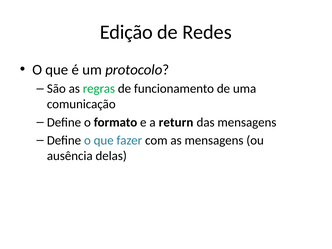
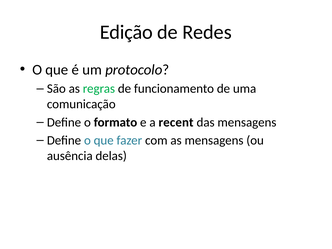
return: return -> recent (176, 122)
